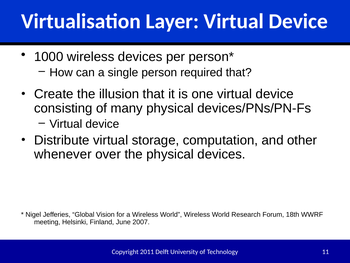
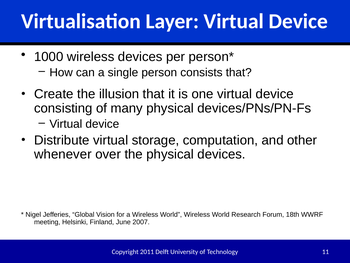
required: required -> consists (201, 72)
